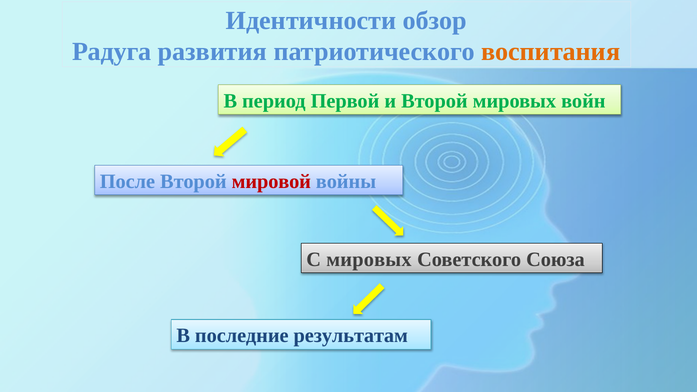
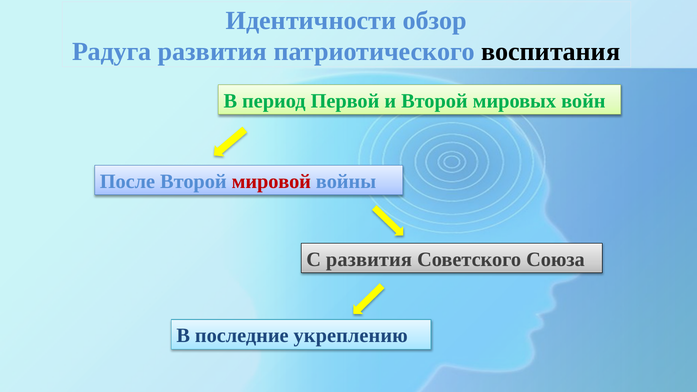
воспитания colour: orange -> black (551, 52)
С мировых: мировых -> развития (369, 260)
результатам: результатам -> укреплению (351, 336)
